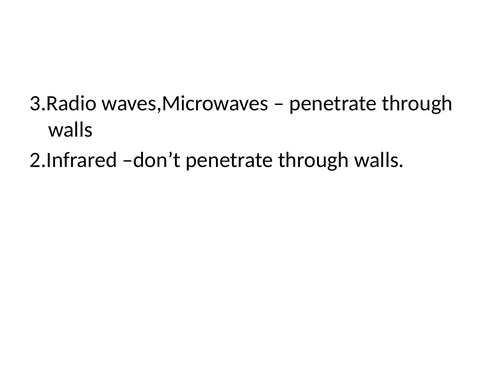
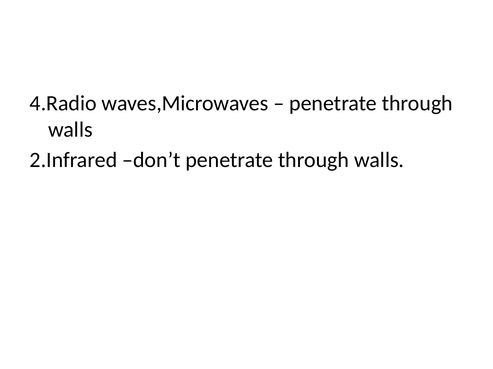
3.Radio: 3.Radio -> 4.Radio (63, 103)
